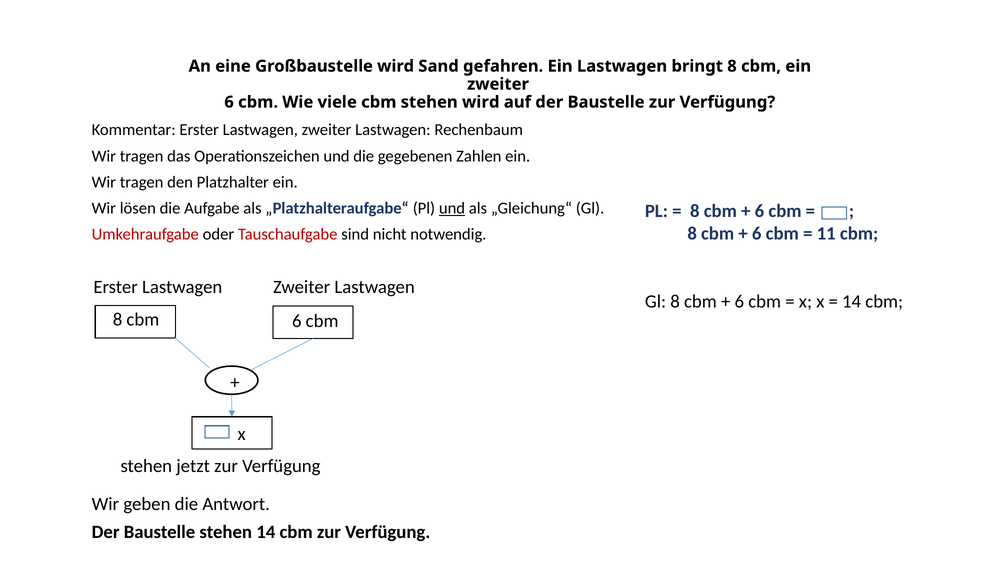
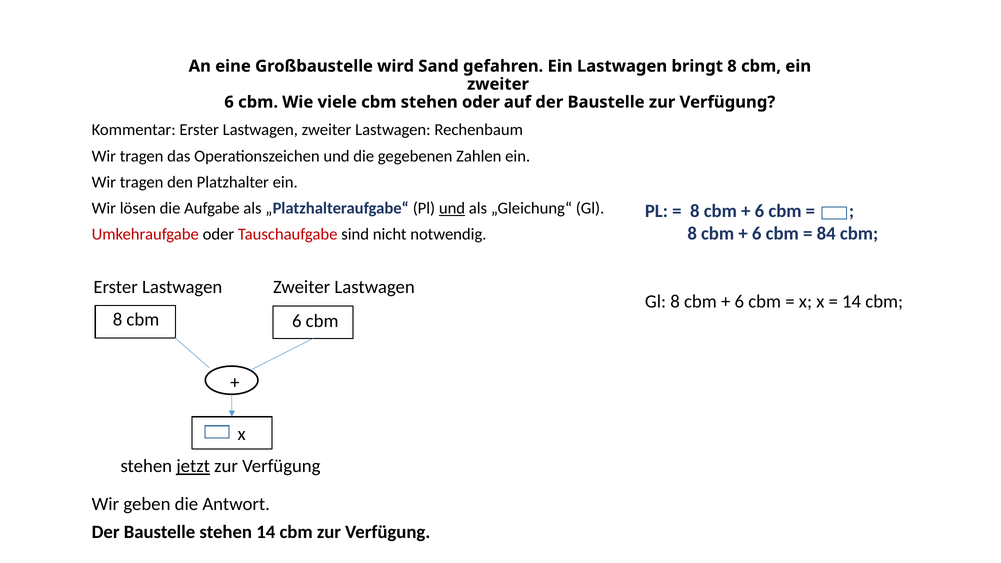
stehen wird: wird -> oder (481, 102)
11: 11 -> 84 (826, 233)
jetzt underline: none -> present (193, 466)
